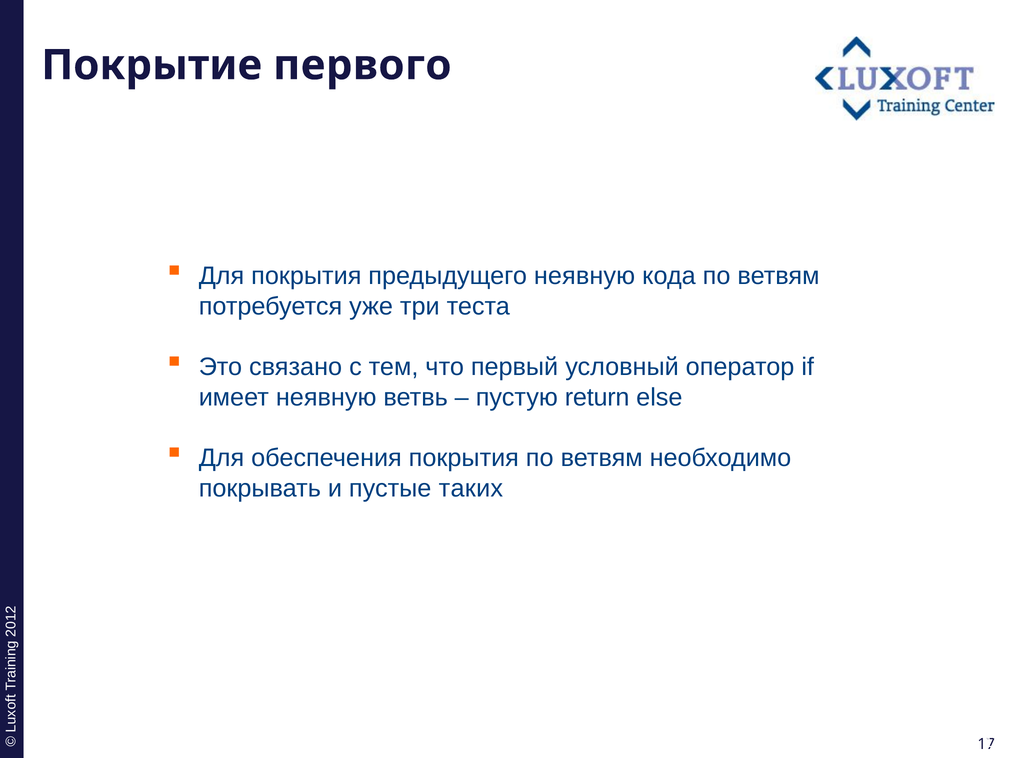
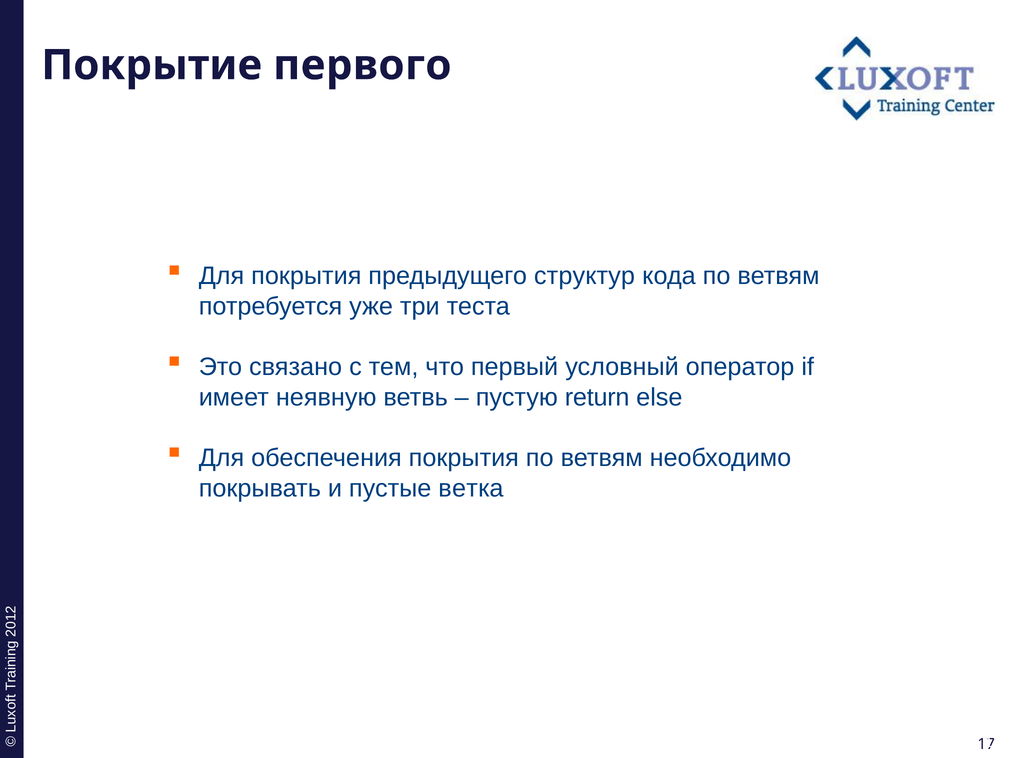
предыдущего неявную: неявную -> структур (584, 276)
таких: таких -> ветка (471, 488)
